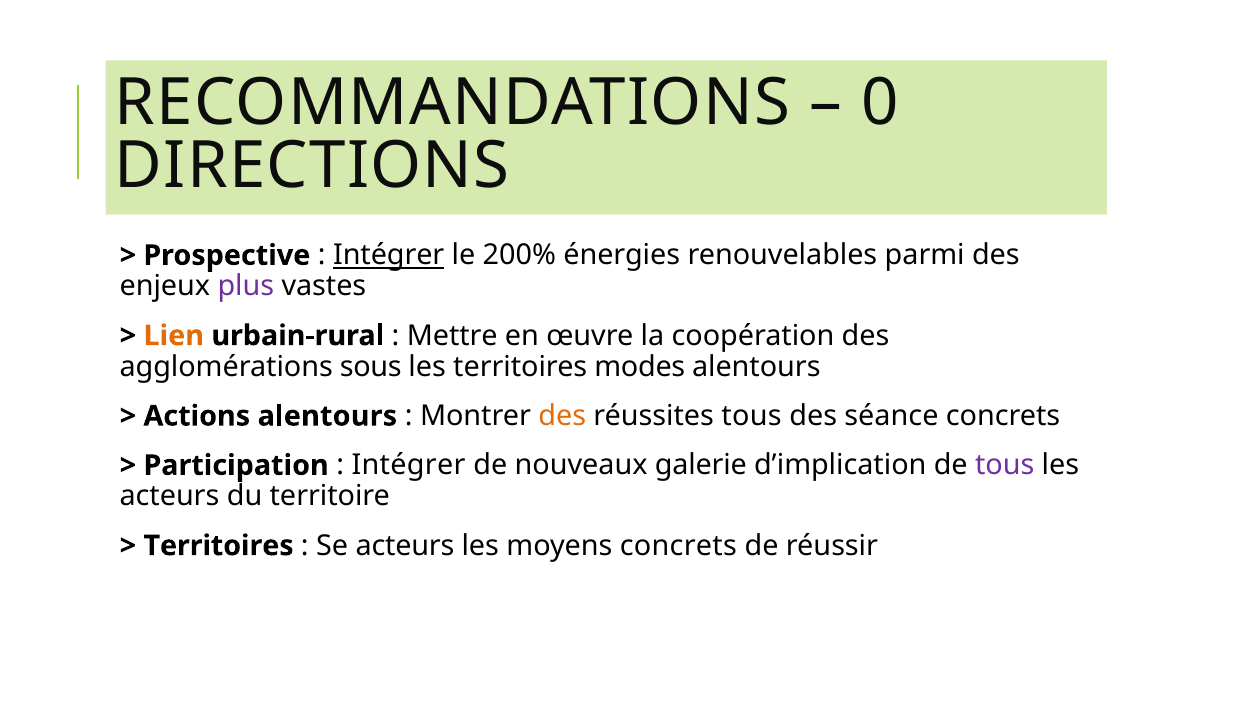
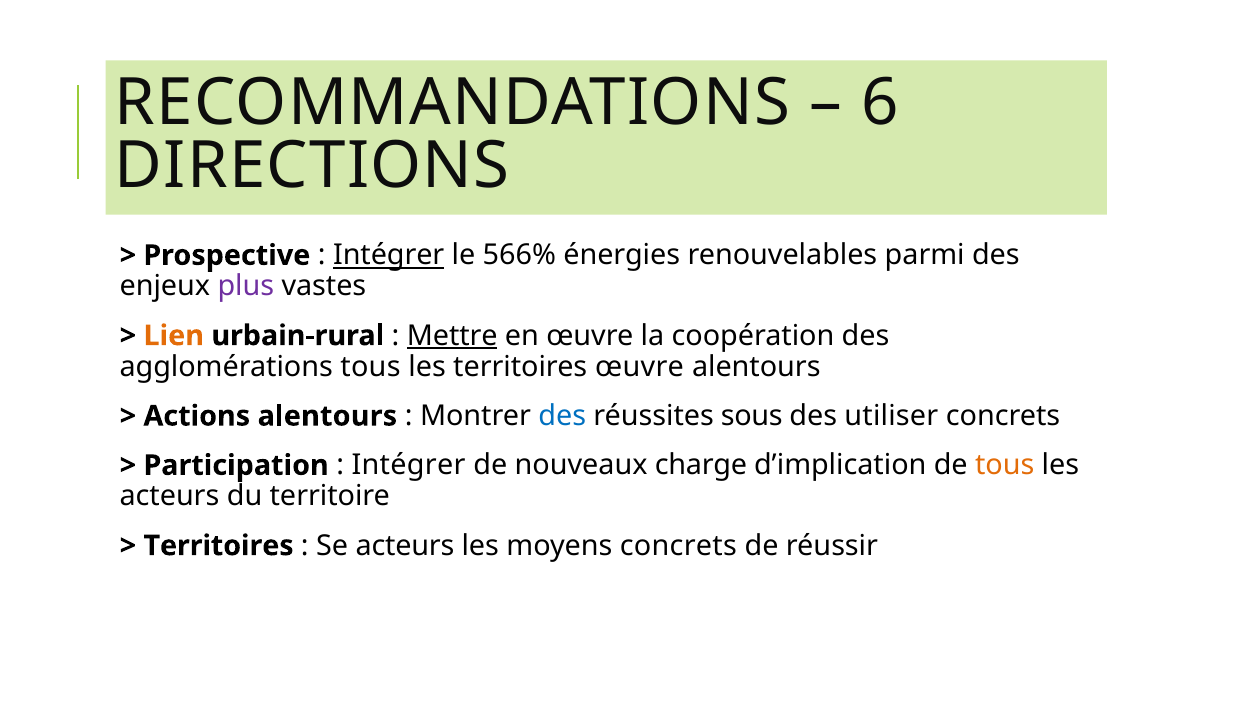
0: 0 -> 6 (881, 103)
200%: 200% -> 566% (519, 256)
Mettre underline: none -> present (452, 336)
agglomérations sous: sous -> tous (370, 367)
territoires modes: modes -> œuvre (640, 367)
des colour: orange -> blue (562, 416)
réussites tous: tous -> sous (752, 416)
séance: séance -> utiliser (891, 416)
galerie: galerie -> charge (701, 466)
tous colour: purple -> orange (1005, 466)
